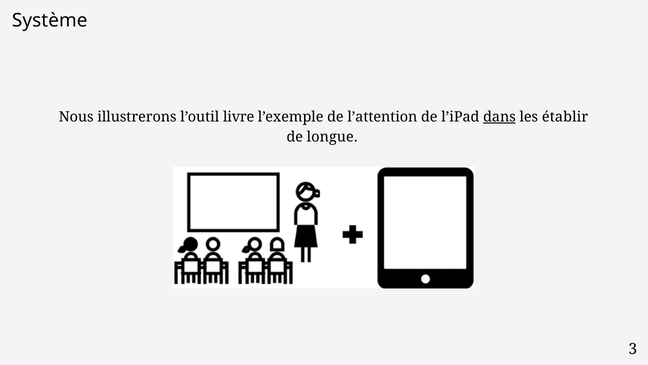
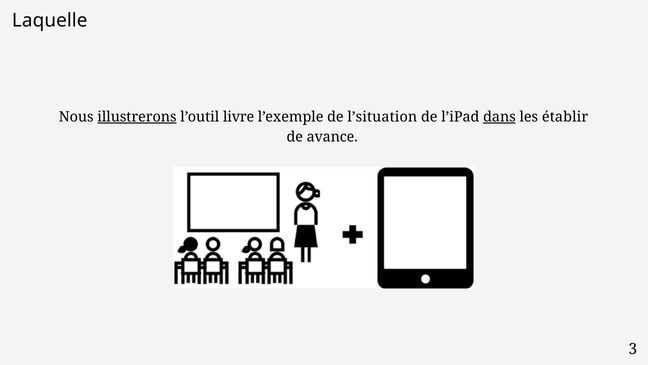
Système: Système -> Laquelle (50, 21)
illustrerons underline: none -> present (137, 117)
l’attention: l’attention -> l’situation (382, 117)
longue: longue -> avance (332, 137)
